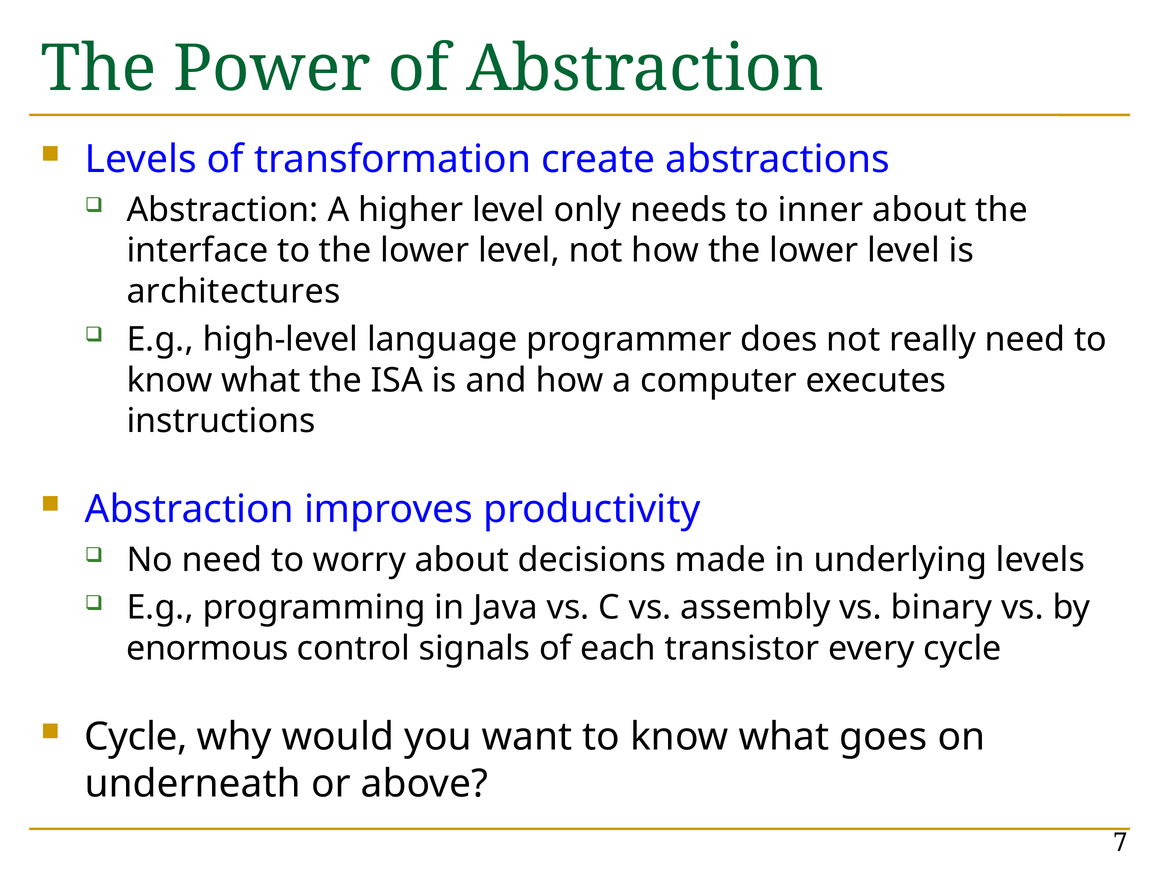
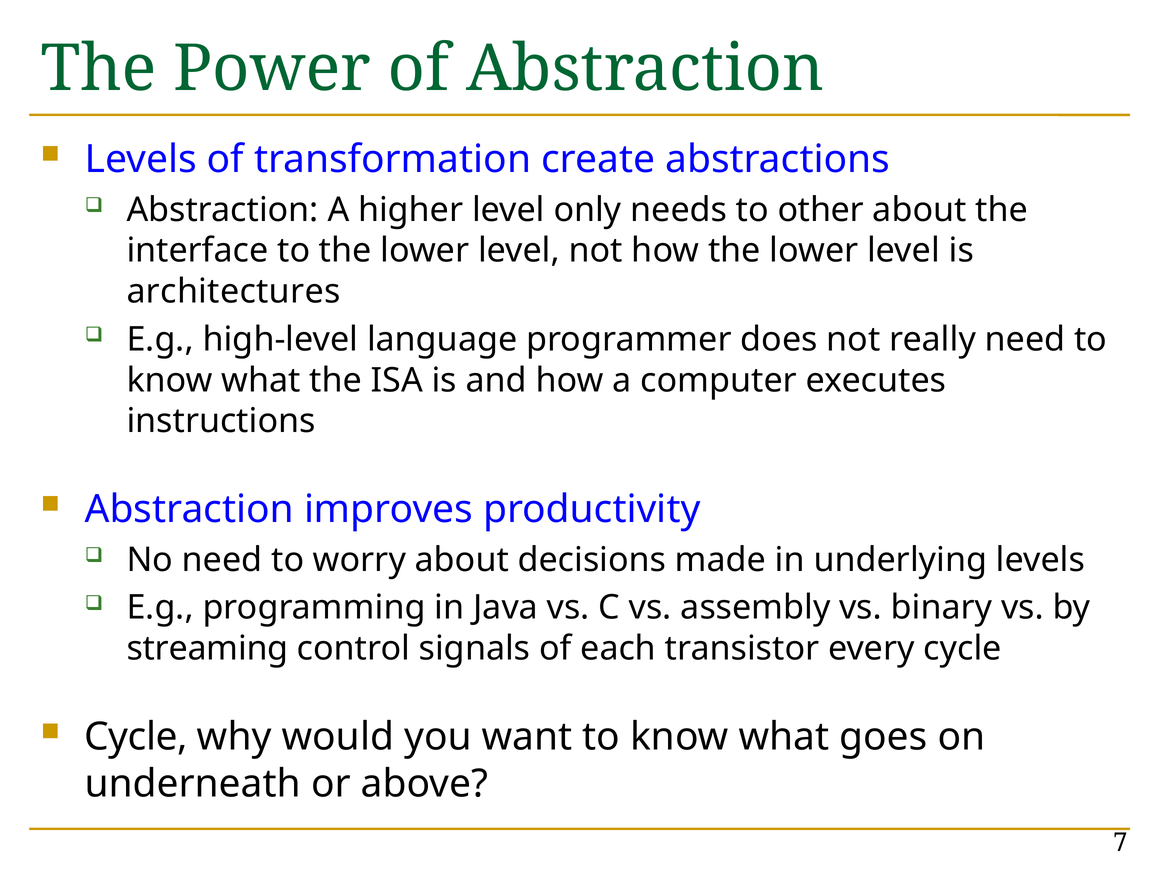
inner: inner -> other (821, 210)
enormous: enormous -> streaming (207, 648)
